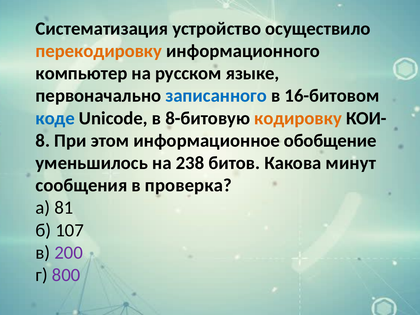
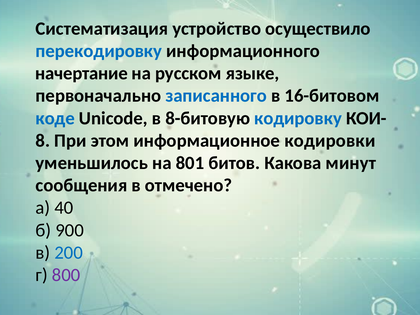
перекодировку colour: orange -> blue (99, 51)
компьютер: компьютер -> начертание (82, 73)
кодировку colour: orange -> blue (298, 118)
обобщение: обобщение -> кодировки (330, 141)
238: 238 -> 801 (190, 163)
проверка: проверка -> отмечено (188, 185)
81: 81 -> 40 (64, 208)
107: 107 -> 900 (70, 230)
200 colour: purple -> blue (69, 253)
